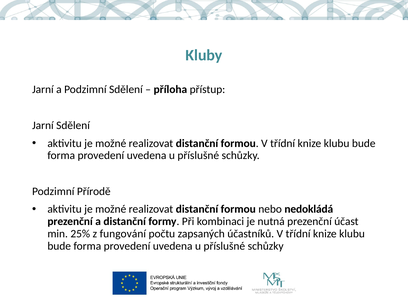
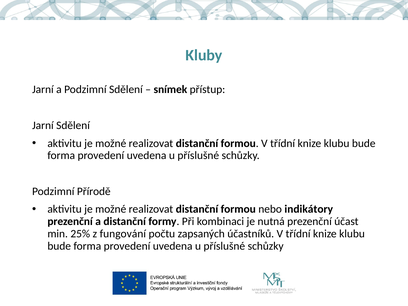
příloha: příloha -> snímek (170, 90)
nedokládá: nedokládá -> indikátory (309, 209)
